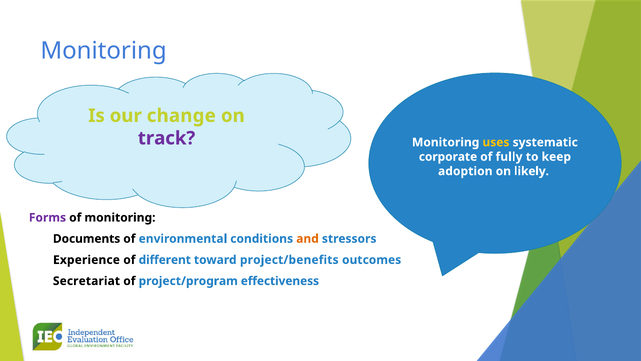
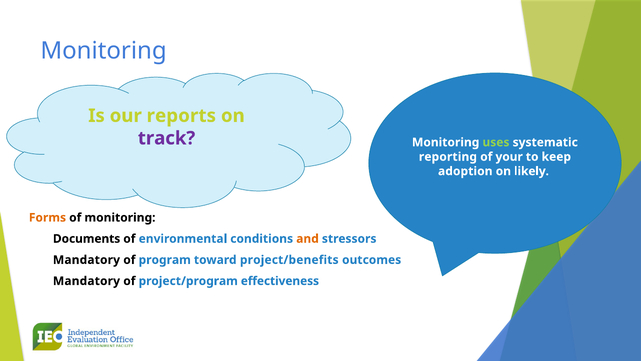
change: change -> reports (181, 116)
uses colour: yellow -> light green (496, 142)
corporate: corporate -> reporting (448, 157)
fully: fully -> your (509, 157)
Forms colour: purple -> orange (47, 217)
Experience: Experience -> Mandatory (86, 260)
different: different -> program (165, 260)
Secretariat: Secretariat -> Mandatory (86, 281)
